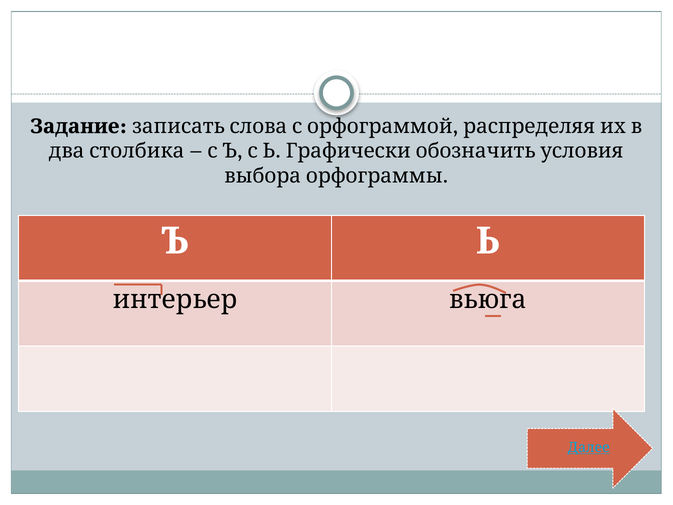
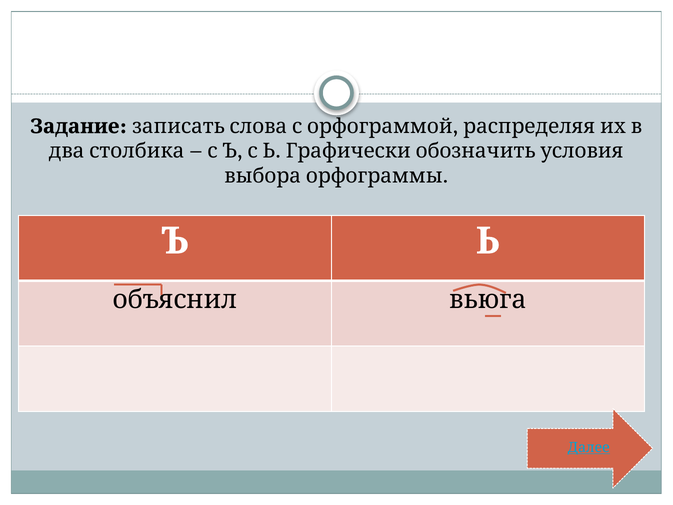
интерьер: интерьер -> объяснил (175, 300)
